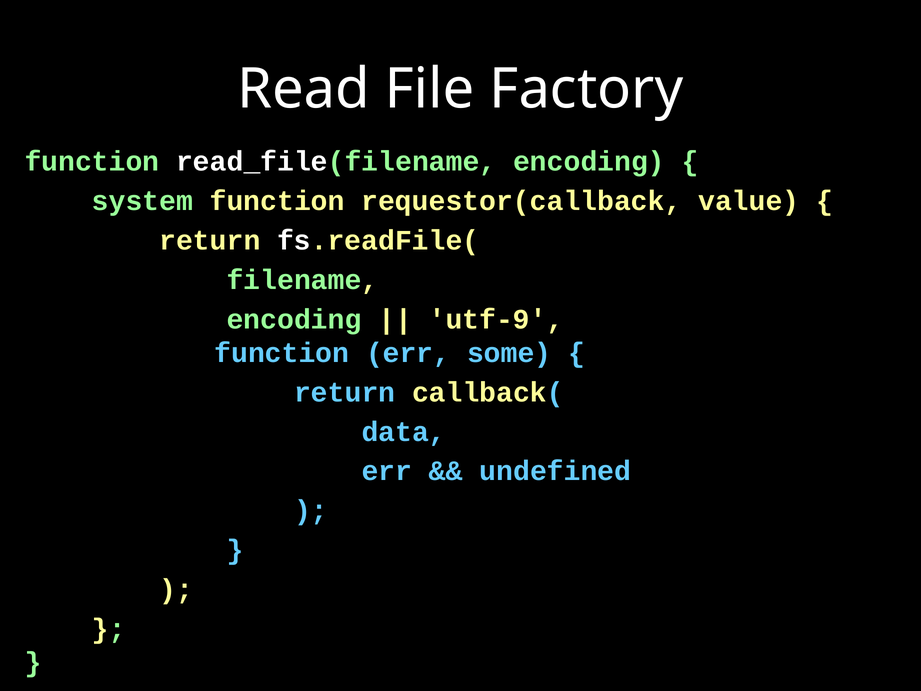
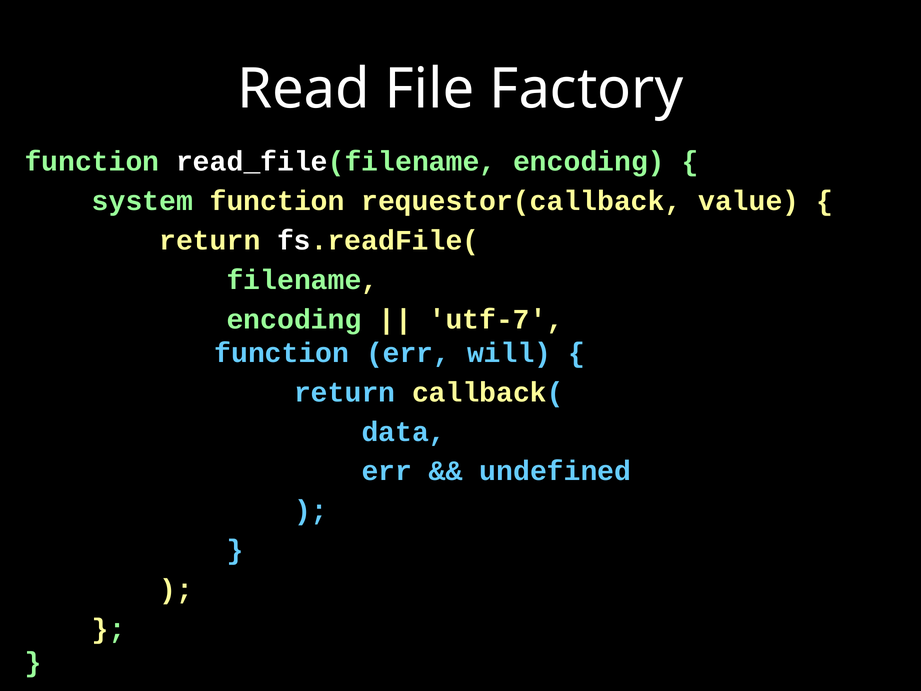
utf-9: utf-9 -> utf-7 (496, 319)
some: some -> will (509, 353)
